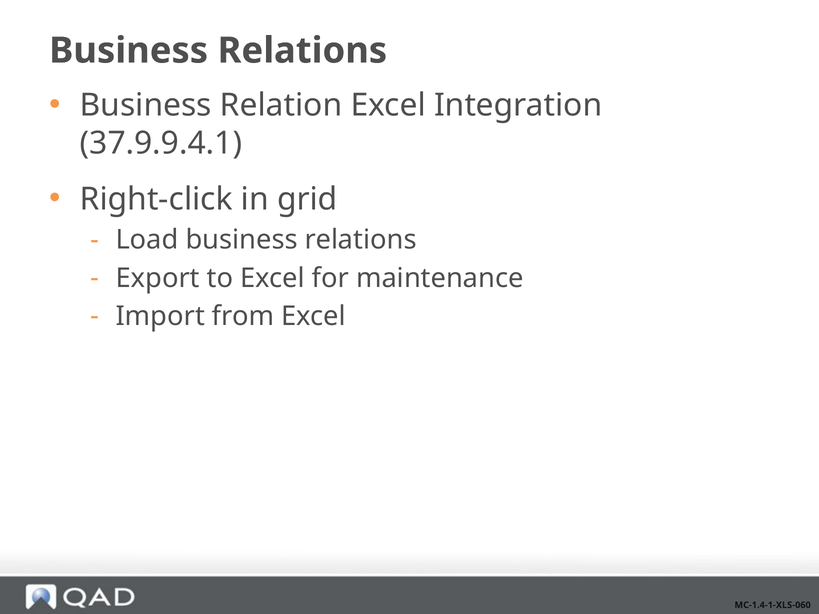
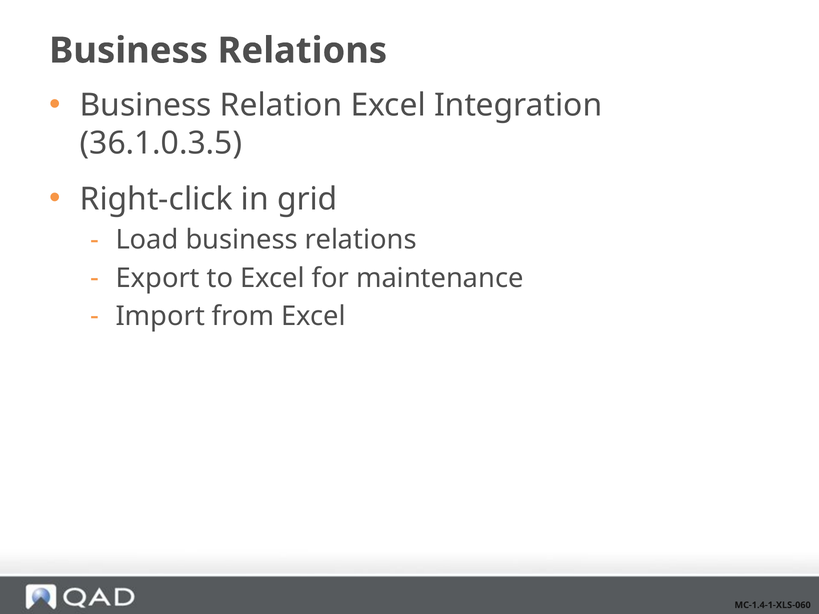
37.9.9.4.1: 37.9.9.4.1 -> 36.1.0.3.5 (161, 144)
